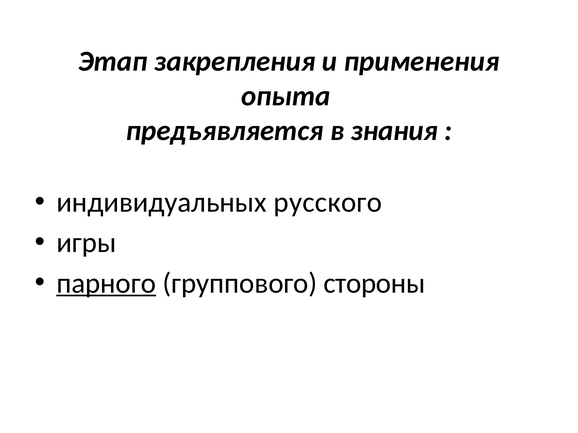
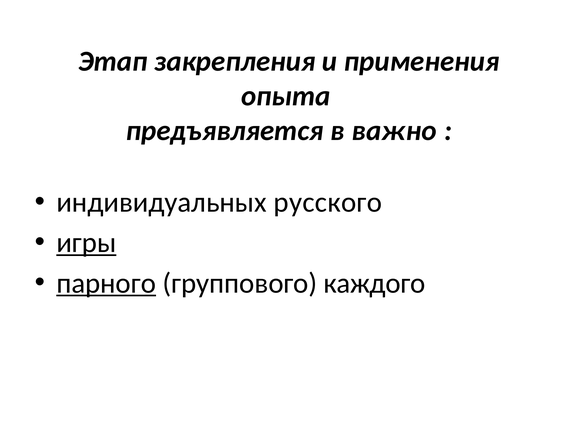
знания: знания -> важно (394, 131)
игры underline: none -> present (86, 243)
стороны: стороны -> каждого (374, 284)
